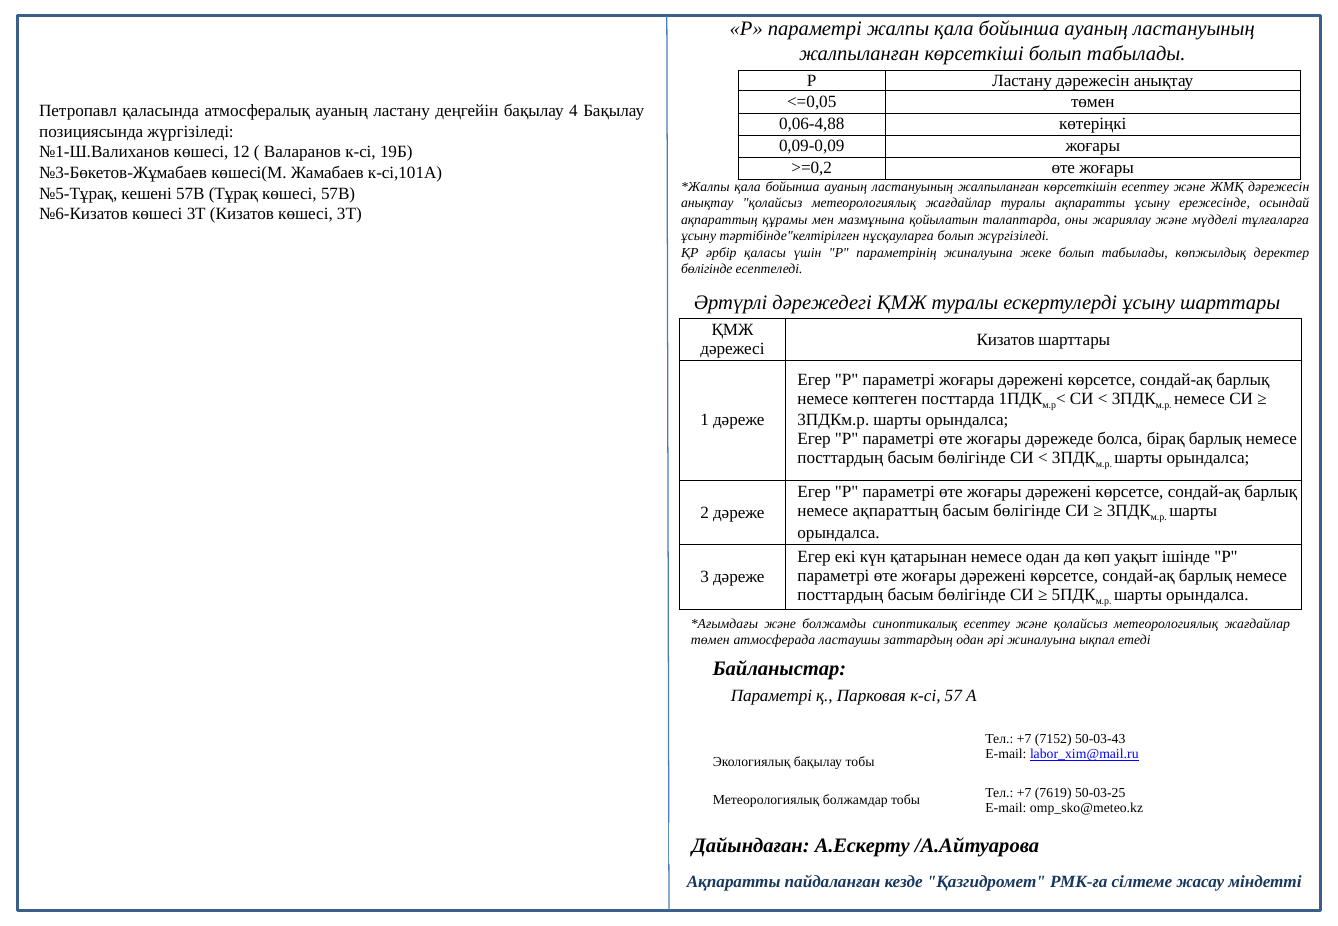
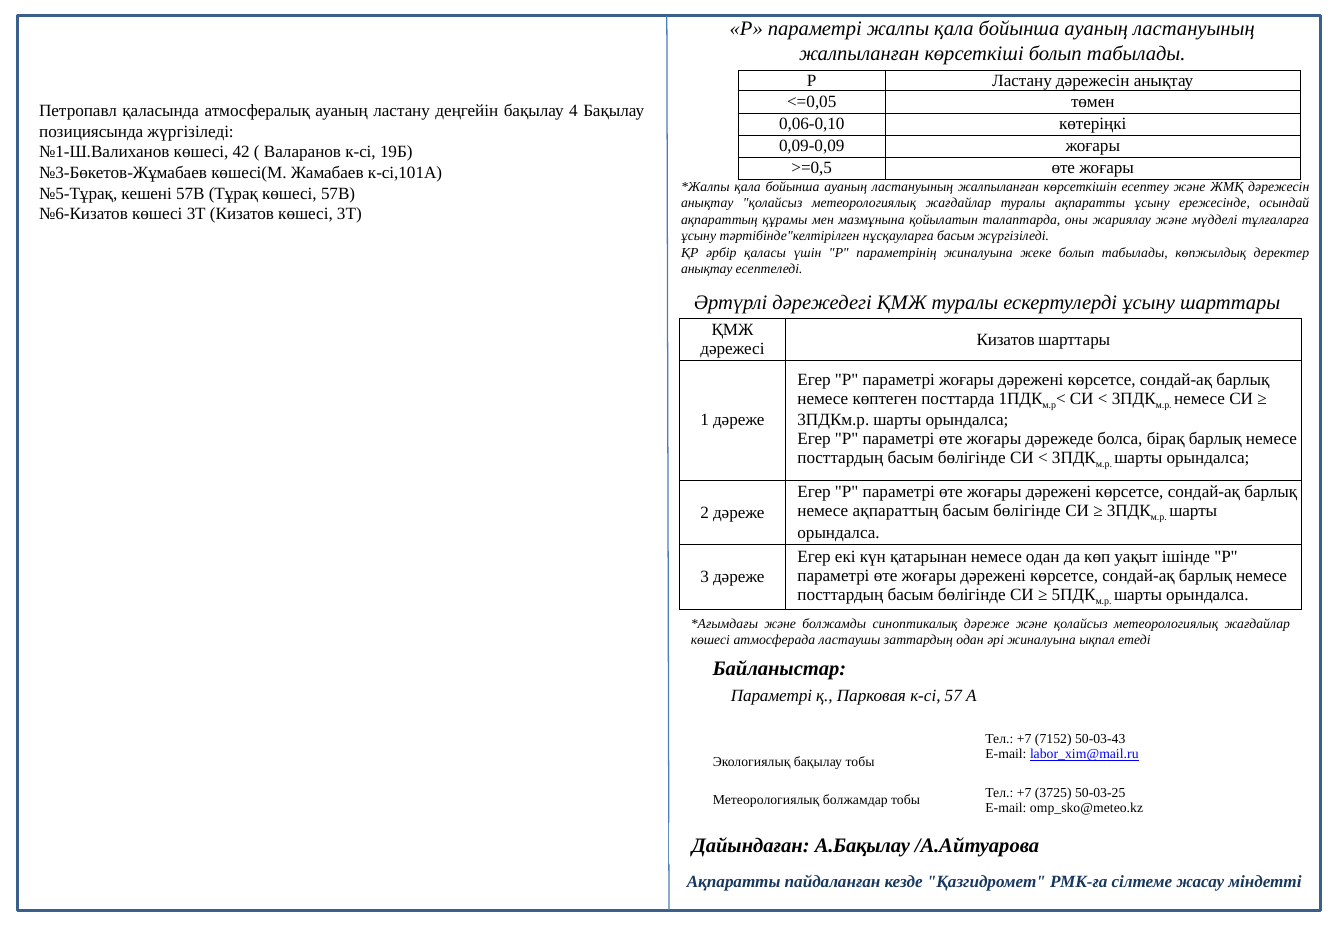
0,06-4,88: 0,06-4,88 -> 0,06-0,10 (812, 124)
12: 12 -> 42 (241, 152)
>=0,2: >=0,2 -> >=0,5 (812, 168)
нұсқауларға болып: болып -> басым (956, 236)
бөлігінде: бөлігінде -> анықтау (707, 269)
синоптикалық есептеу: есептеу -> дәреже (987, 624)
төмен: төмен -> көшесі (710, 641)
7619: 7619 -> 3725 (1053, 793)
А.Ескерту: А.Ескерту -> А.Бақылау (862, 846)
